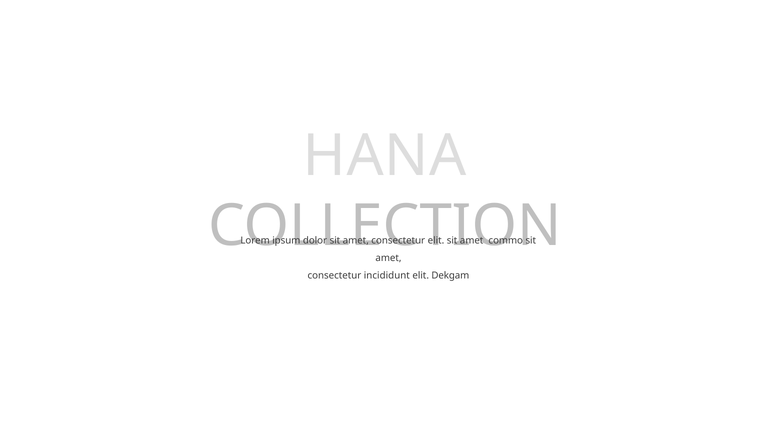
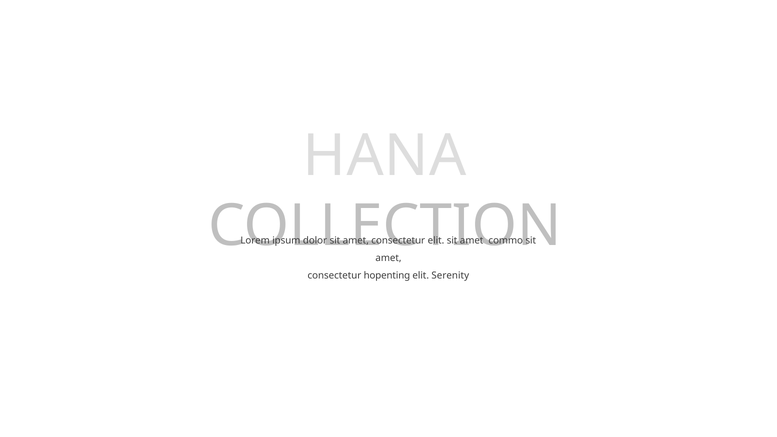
incididunt: incididunt -> hopenting (387, 276)
Dekgam: Dekgam -> Serenity (450, 276)
